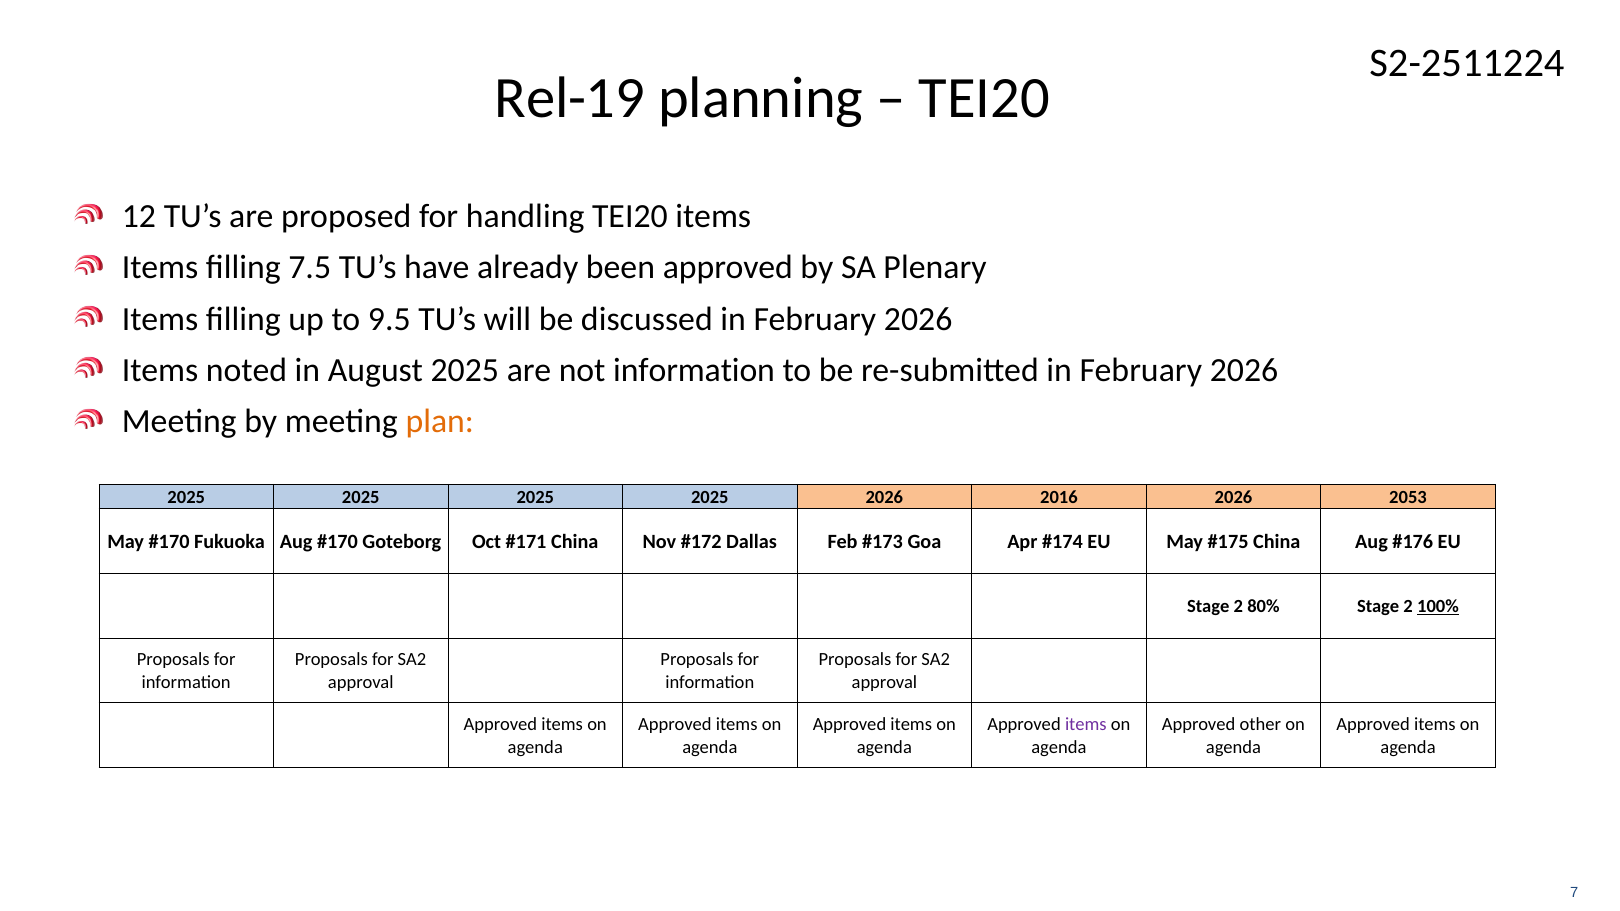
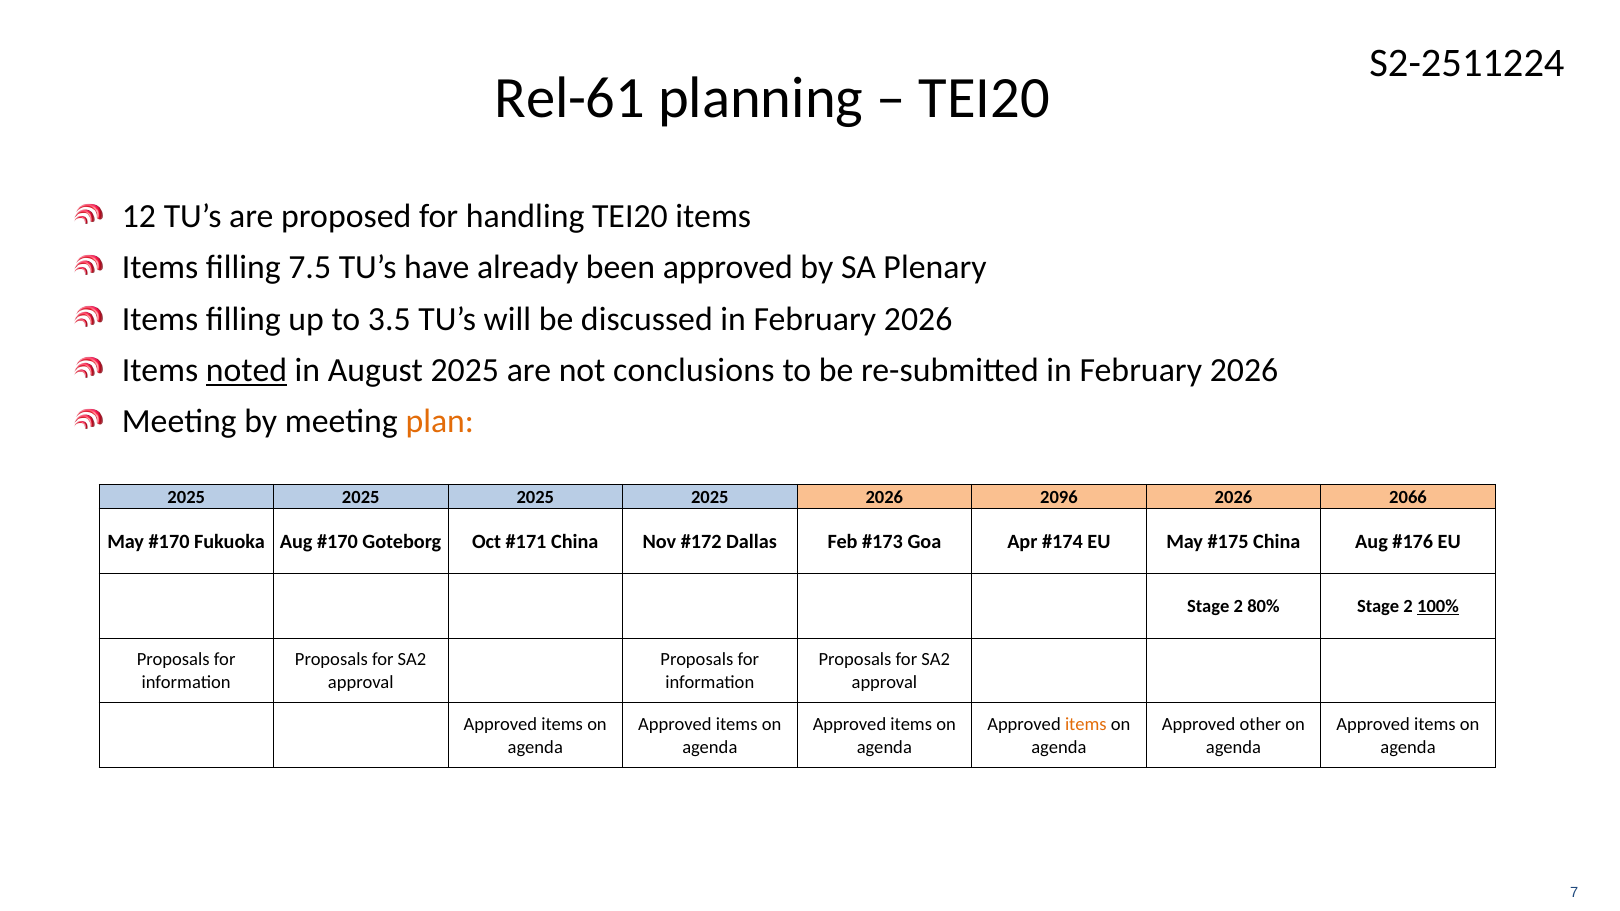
Rel-19: Rel-19 -> Rel-61 (570, 98)
9.5: 9.5 -> 3.5 (389, 319)
noted underline: none -> present (246, 370)
not information: information -> conclusions (694, 370)
2016: 2016 -> 2096 (1059, 497)
2053: 2053 -> 2066 (1408, 497)
items colour: purple -> orange (1086, 725)
